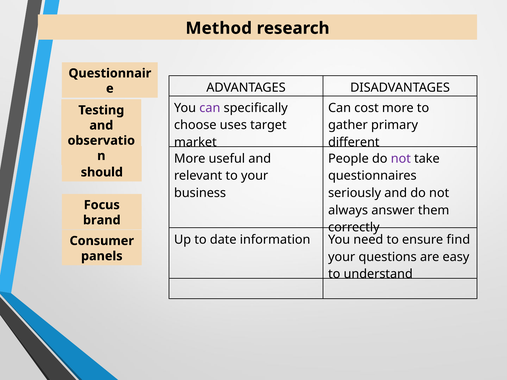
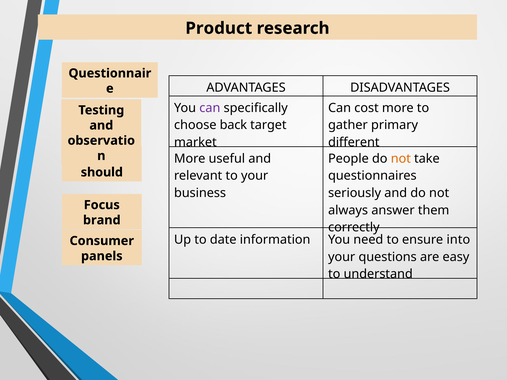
Method: Method -> Product (219, 28)
uses: uses -> back (233, 125)
not colour: purple -> orange (401, 159)
find: find -> into (458, 240)
